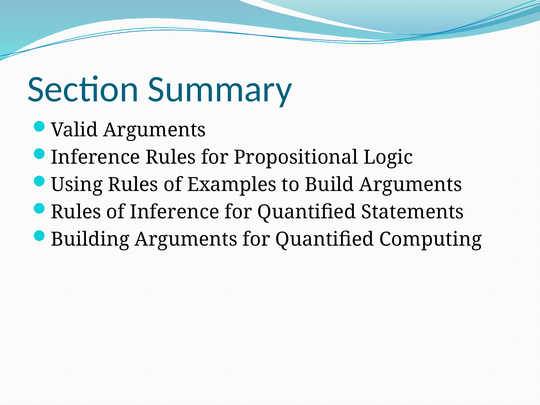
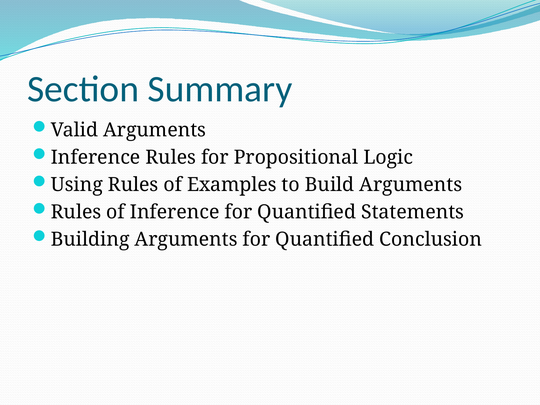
Computing: Computing -> Conclusion (431, 239)
